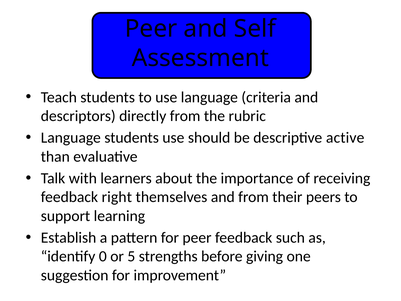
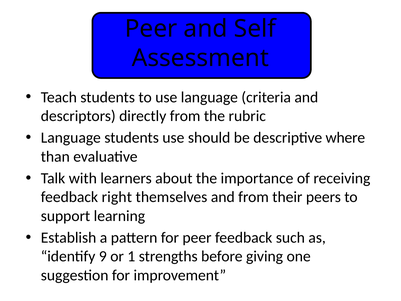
active: active -> where (345, 138)
0: 0 -> 9 (103, 256)
5: 5 -> 1 (131, 256)
